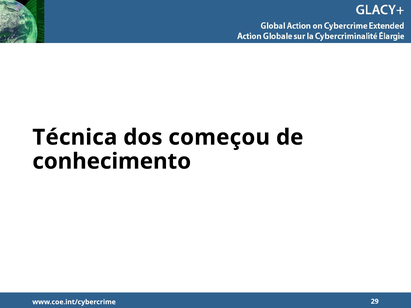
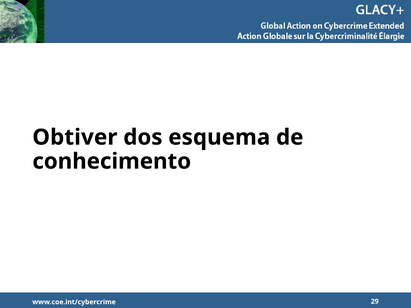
Técnica: Técnica -> Obtiver (75, 137)
começou: começou -> esquema (219, 137)
